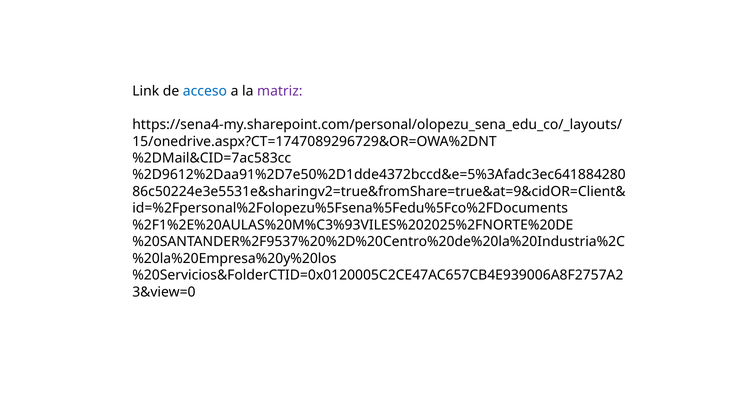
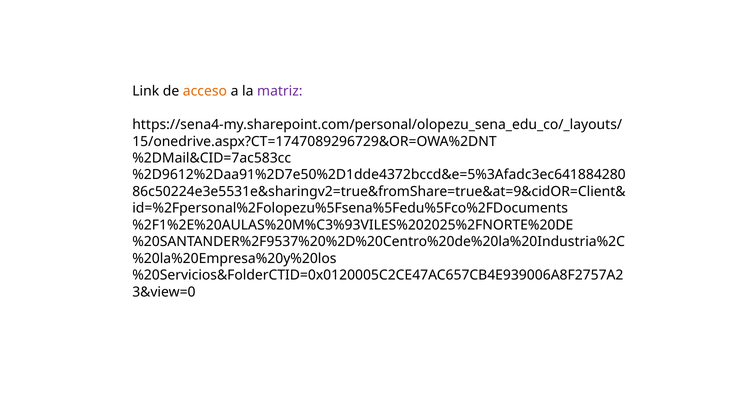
acceso colour: blue -> orange (205, 91)
